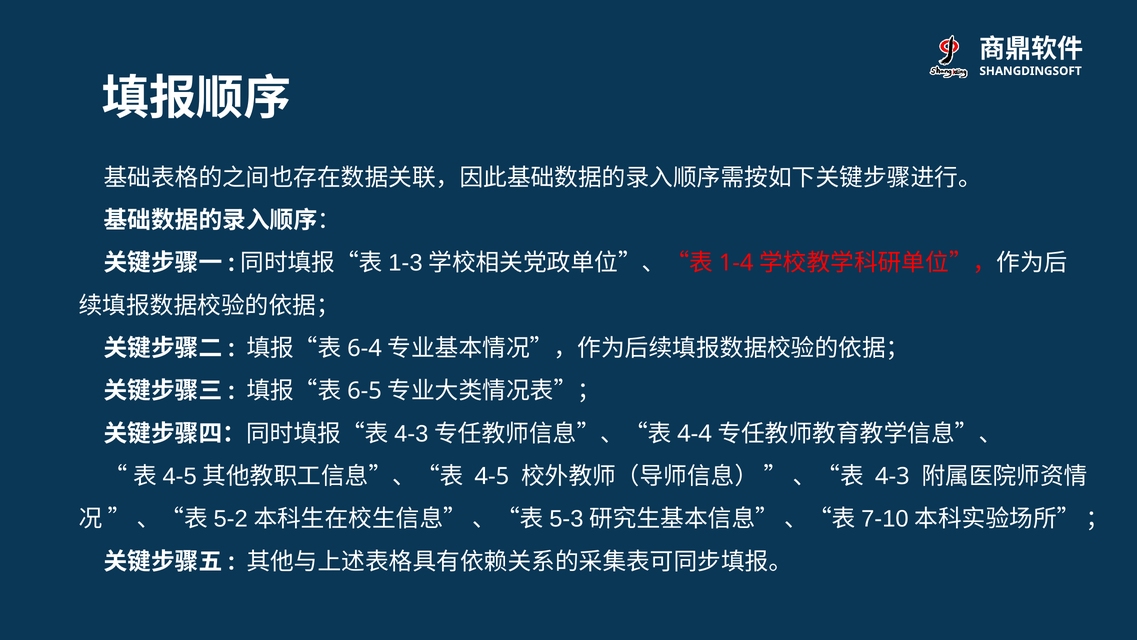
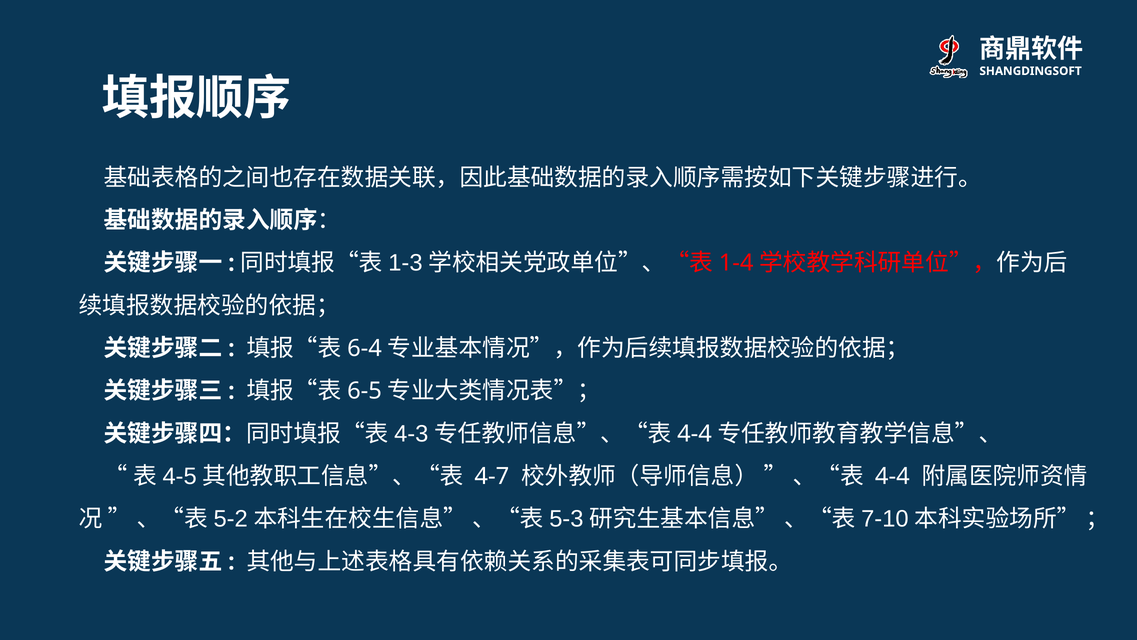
4-5: 4-5 -> 4-7 (492, 476)
4-3: 4-3 -> 4-4 (892, 476)
